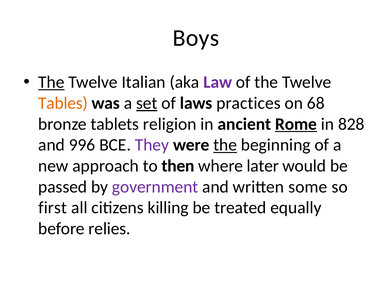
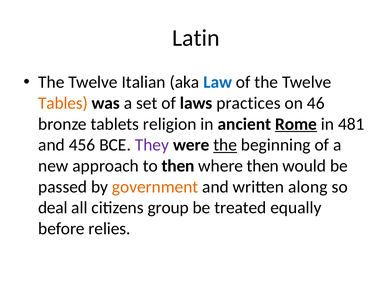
Boys: Boys -> Latin (196, 38)
The underline: present -> none (51, 82)
Law colour: purple -> blue (218, 82)
set underline: present -> none (147, 103)
68: 68 -> 46 (316, 103)
828: 828 -> 481 (351, 124)
996: 996 -> 456 (82, 145)
where later: later -> then (263, 166)
government colour: purple -> orange (155, 187)
some: some -> along (308, 187)
first: first -> deal (53, 208)
killing: killing -> group (168, 208)
